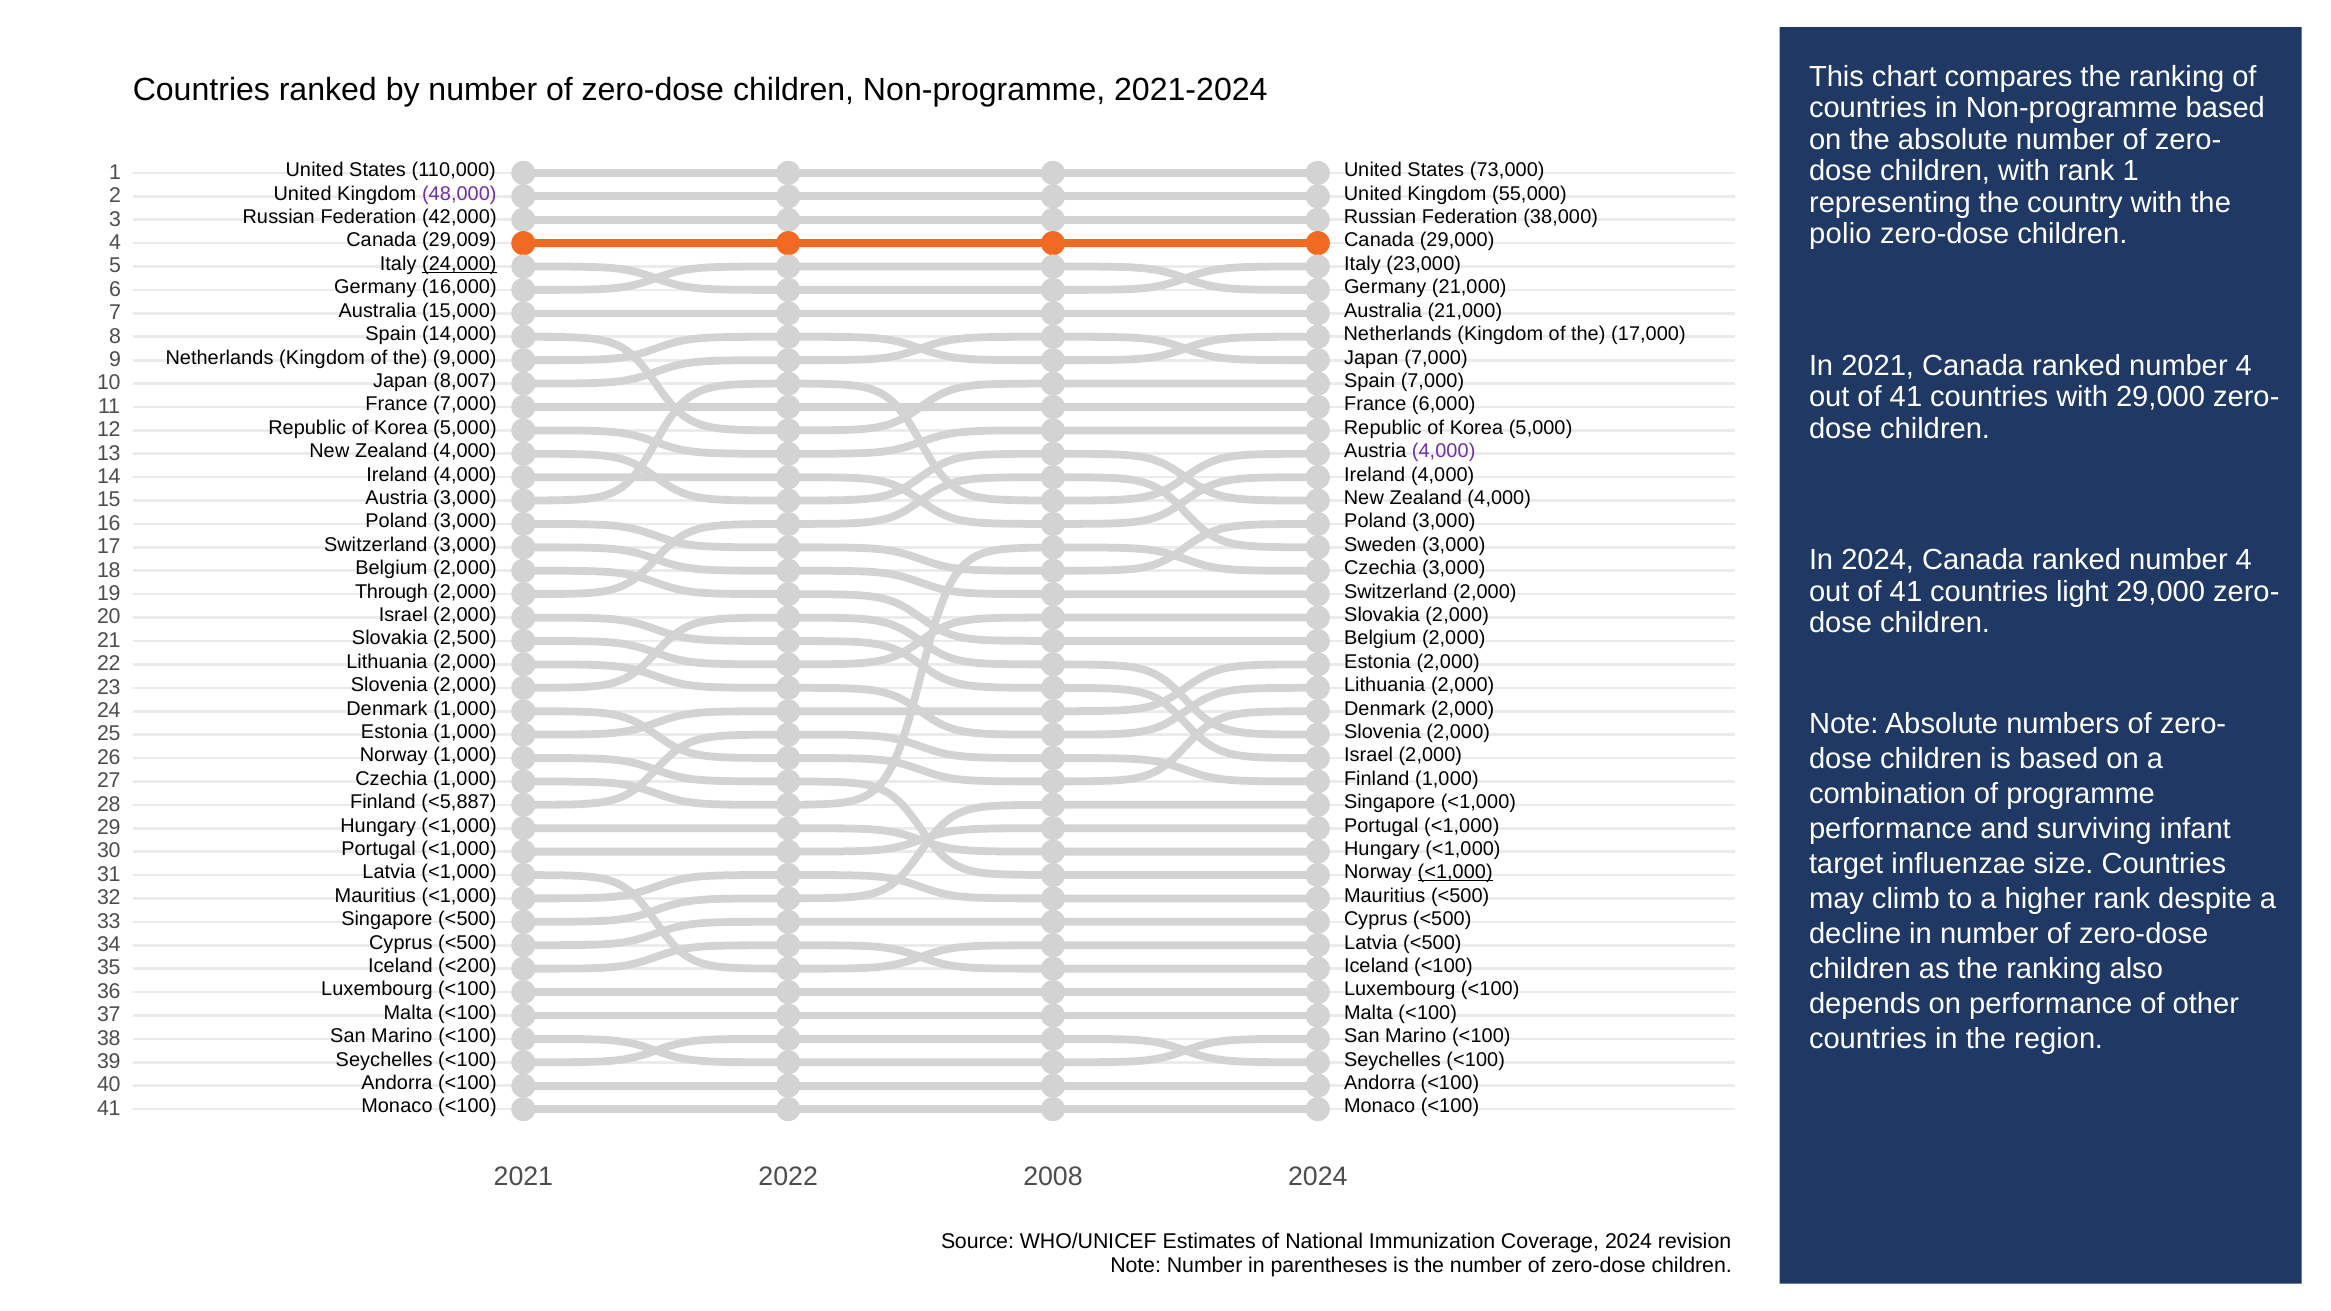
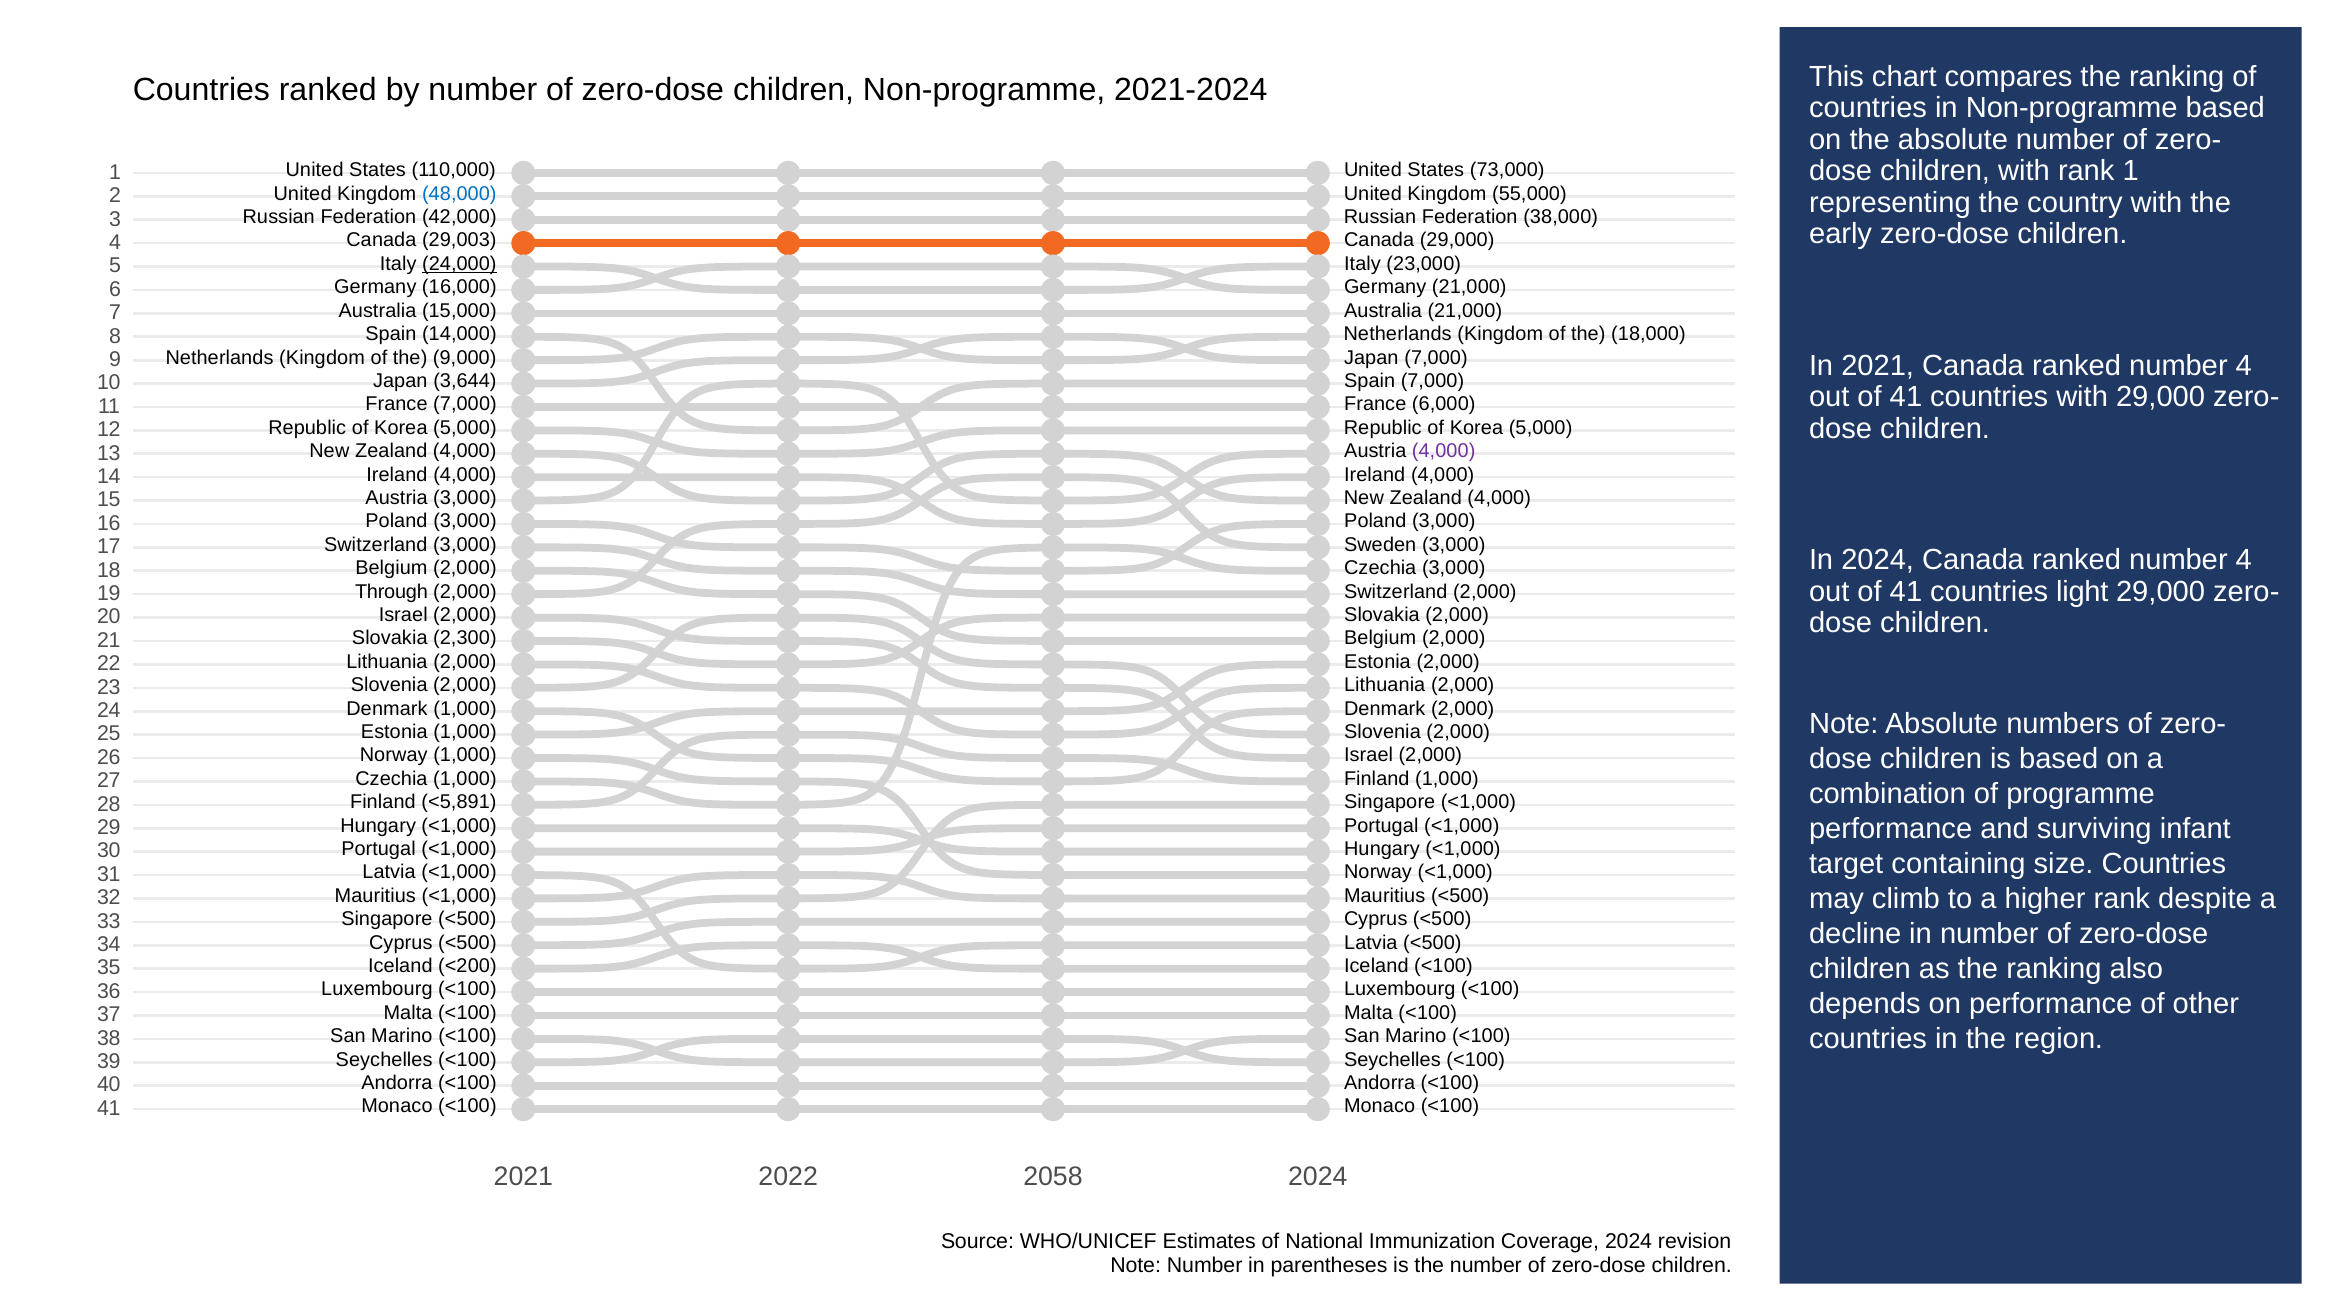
48,000 colour: purple -> blue (459, 194)
polio: polio -> early (1841, 234)
29,009: 29,009 -> 29,003 (459, 240)
17,000: 17,000 -> 18,000 (1648, 334)
8,007: 8,007 -> 3,644 (465, 381)
2,500: 2,500 -> 2,300 (465, 638)
<5,887: <5,887 -> <5,891 (459, 802)
influenzae: influenzae -> containing (1958, 864)
<1,000 underline: present -> none (1455, 872)
2008: 2008 -> 2058 (1053, 1177)
